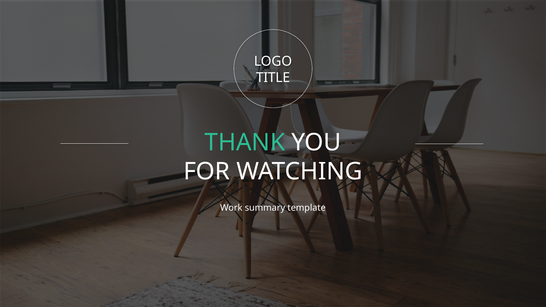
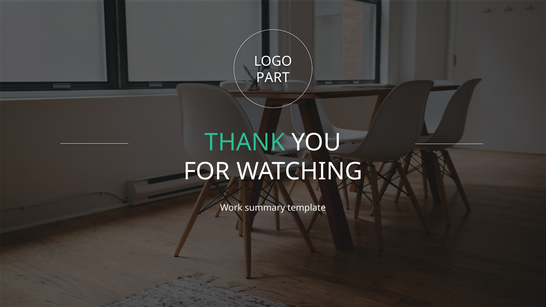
TITLE: TITLE -> PART (273, 78)
